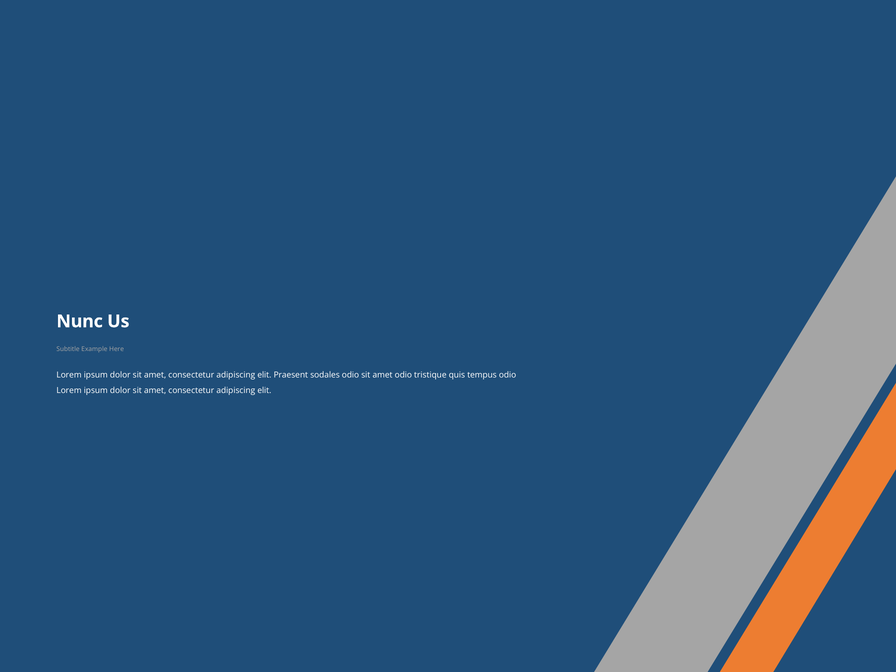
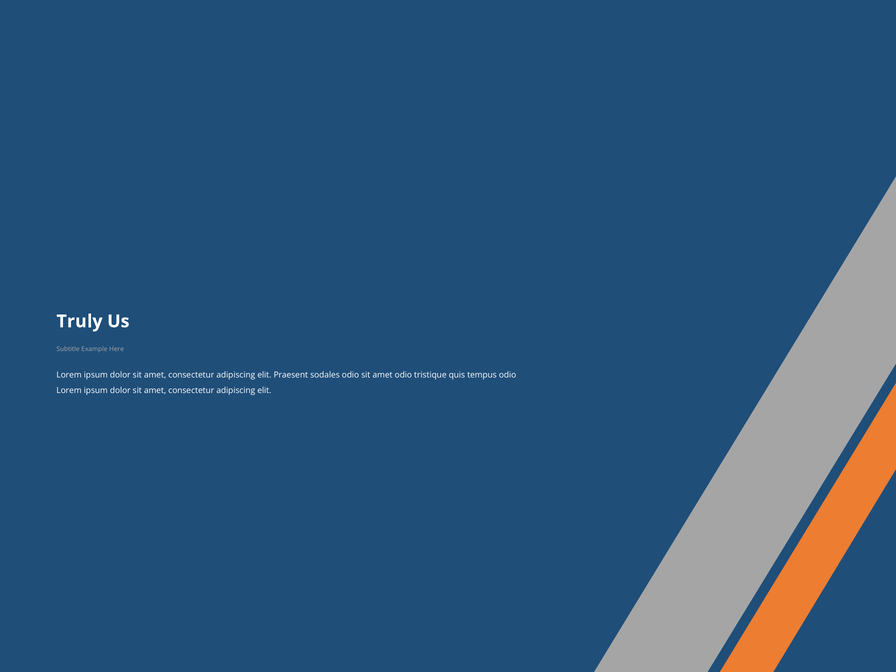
Nunc: Nunc -> Truly (79, 321)
